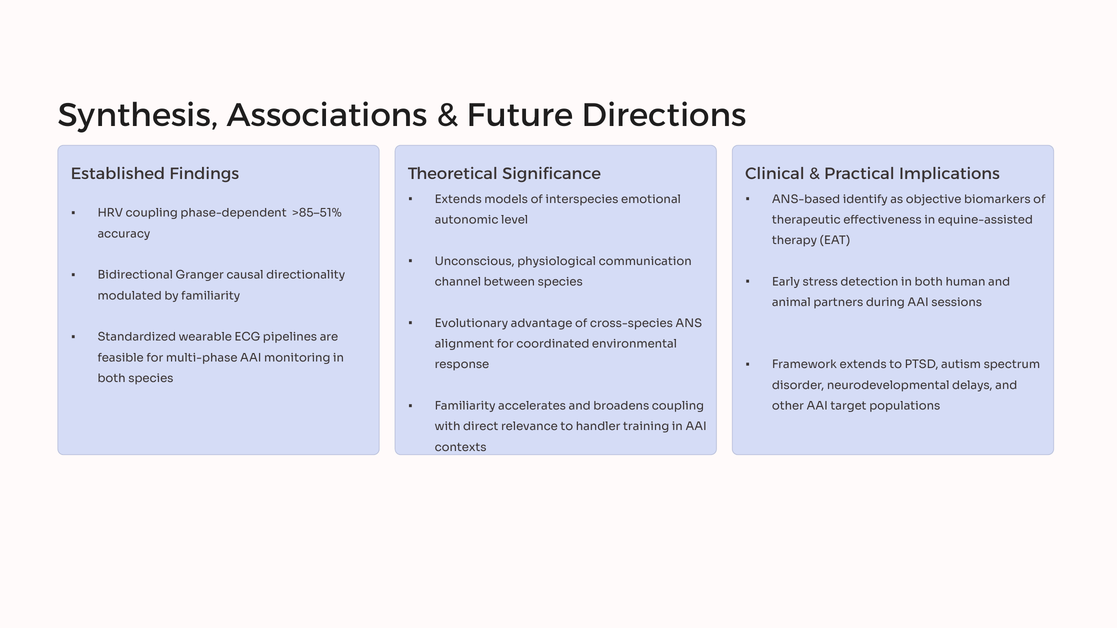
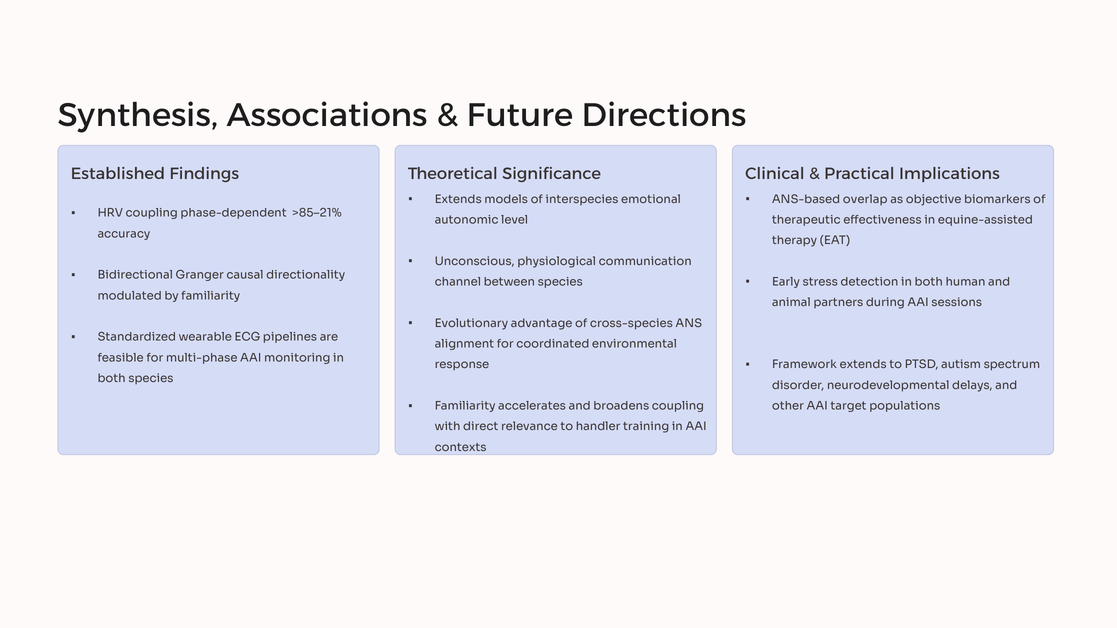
identify: identify -> overlap (865, 199)
>85–51%: >85–51% -> >85–21% (317, 213)
